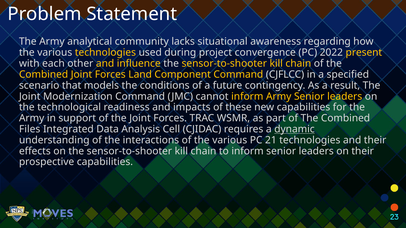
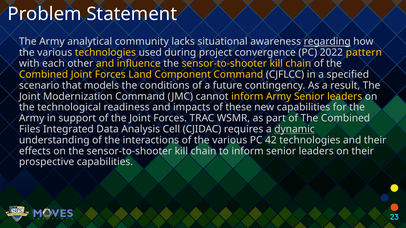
regarding underline: none -> present (327, 42)
present: present -> pattern (364, 53)
21: 21 -> 42 (271, 140)
